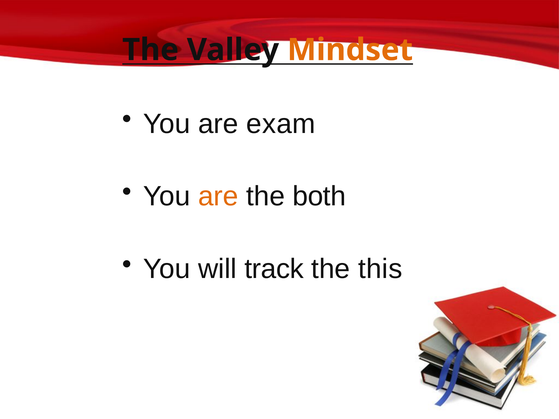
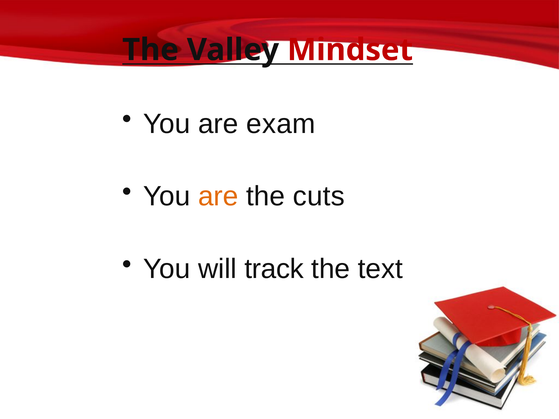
Mindset colour: orange -> red (350, 50)
both: both -> cuts (319, 197)
this: this -> text (380, 269)
